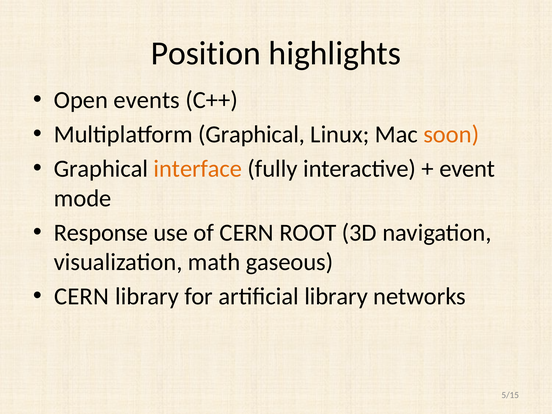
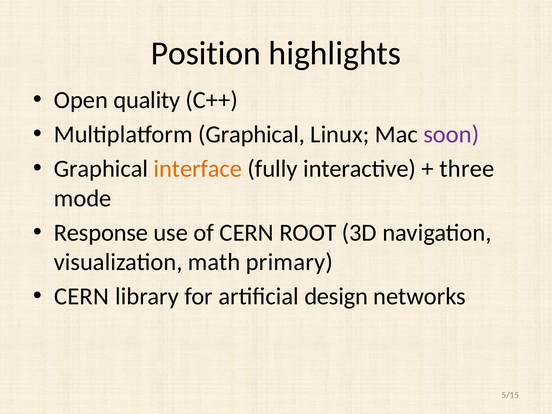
events: events -> quality (147, 100)
soon colour: orange -> purple (451, 134)
event: event -> three (467, 169)
gaseous: gaseous -> primary (289, 262)
artificial library: library -> design (336, 296)
